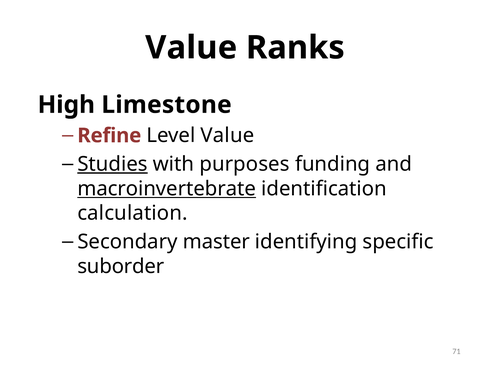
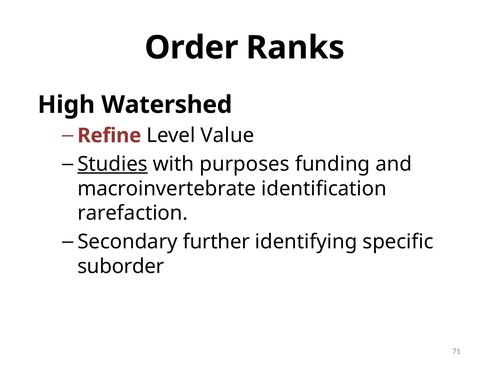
Value: Value -> Order (191, 48)
Limestone: Limestone -> Watershed (167, 105)
macroinvertebrate underline: present -> none (167, 188)
calculation: calculation -> rarefaction (133, 213)
master: master -> further (216, 242)
